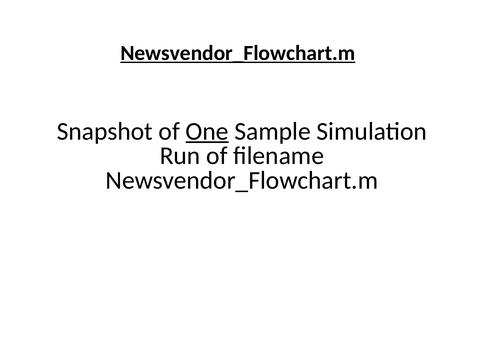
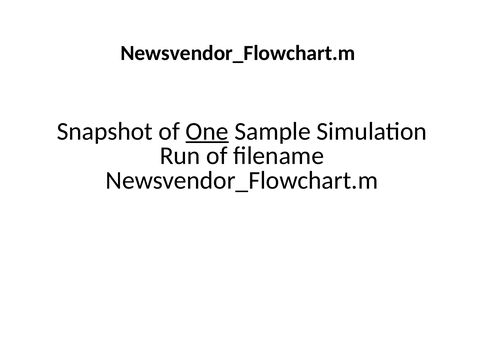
Newsvendor_Flowchart.m underline: present -> none (238, 53)
